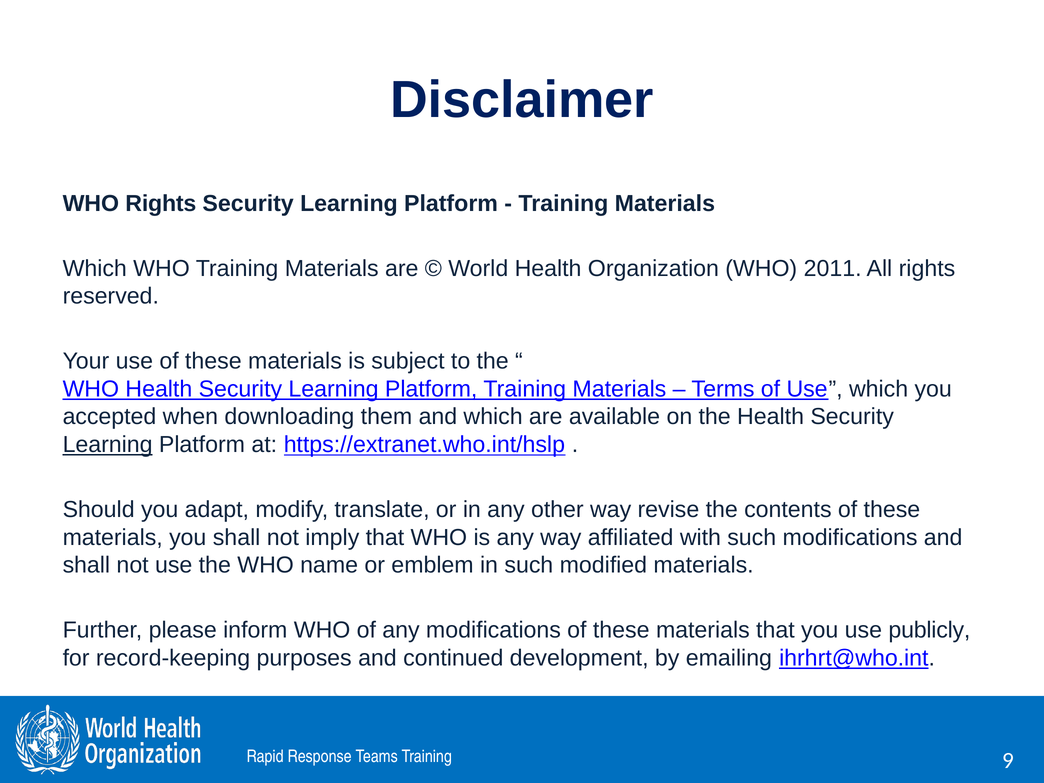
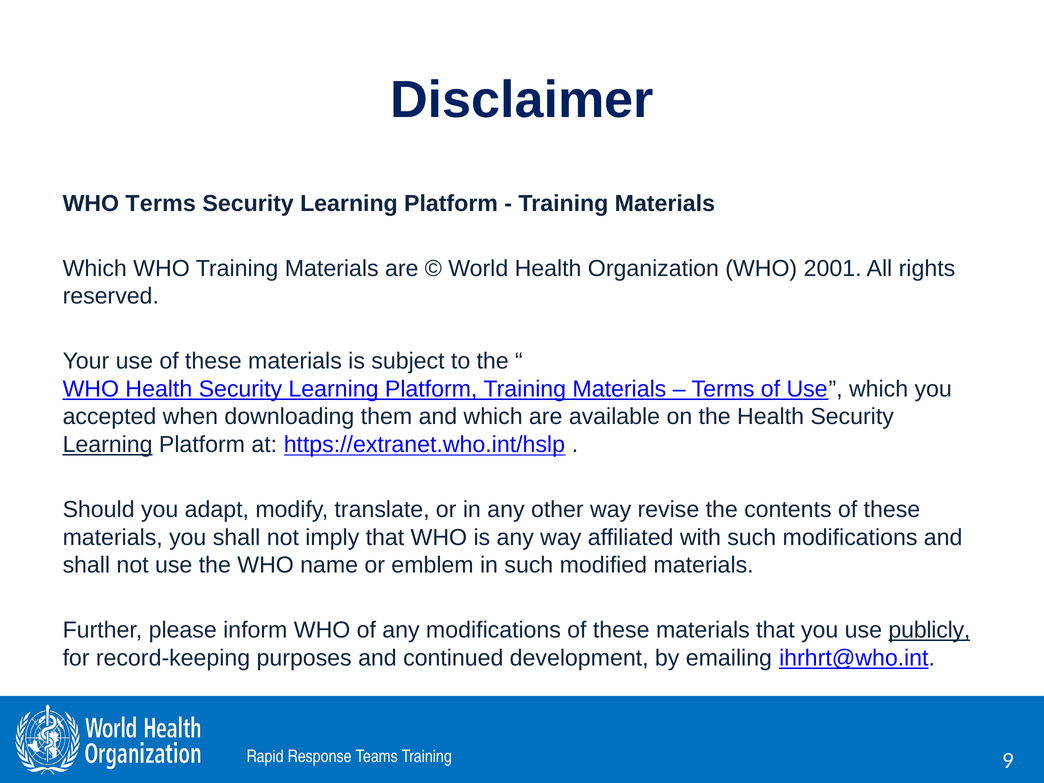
WHO Rights: Rights -> Terms (161, 203)
2011: 2011 -> 2001 (833, 268)
publicly underline: none -> present (929, 630)
